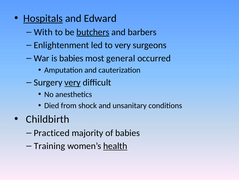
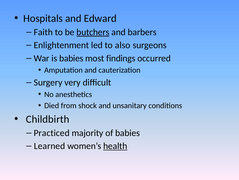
Hospitals underline: present -> none (43, 18)
With: With -> Faith (43, 32)
to very: very -> also (123, 45)
general: general -> findings (121, 58)
very underline: present -> none (73, 82)
Training: Training -> Learned (50, 145)
